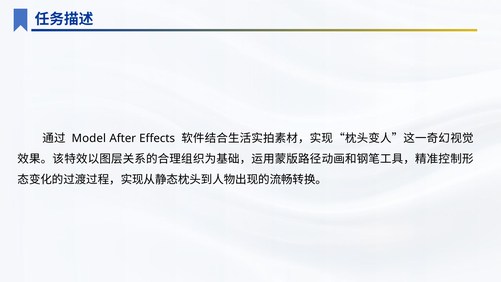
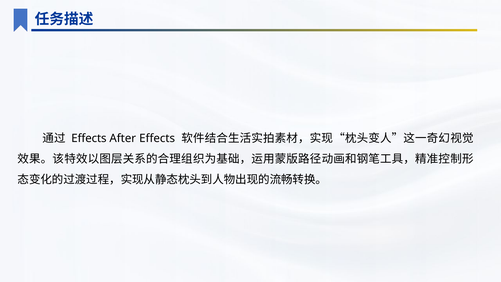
Model: Model -> Effects (89, 138)
